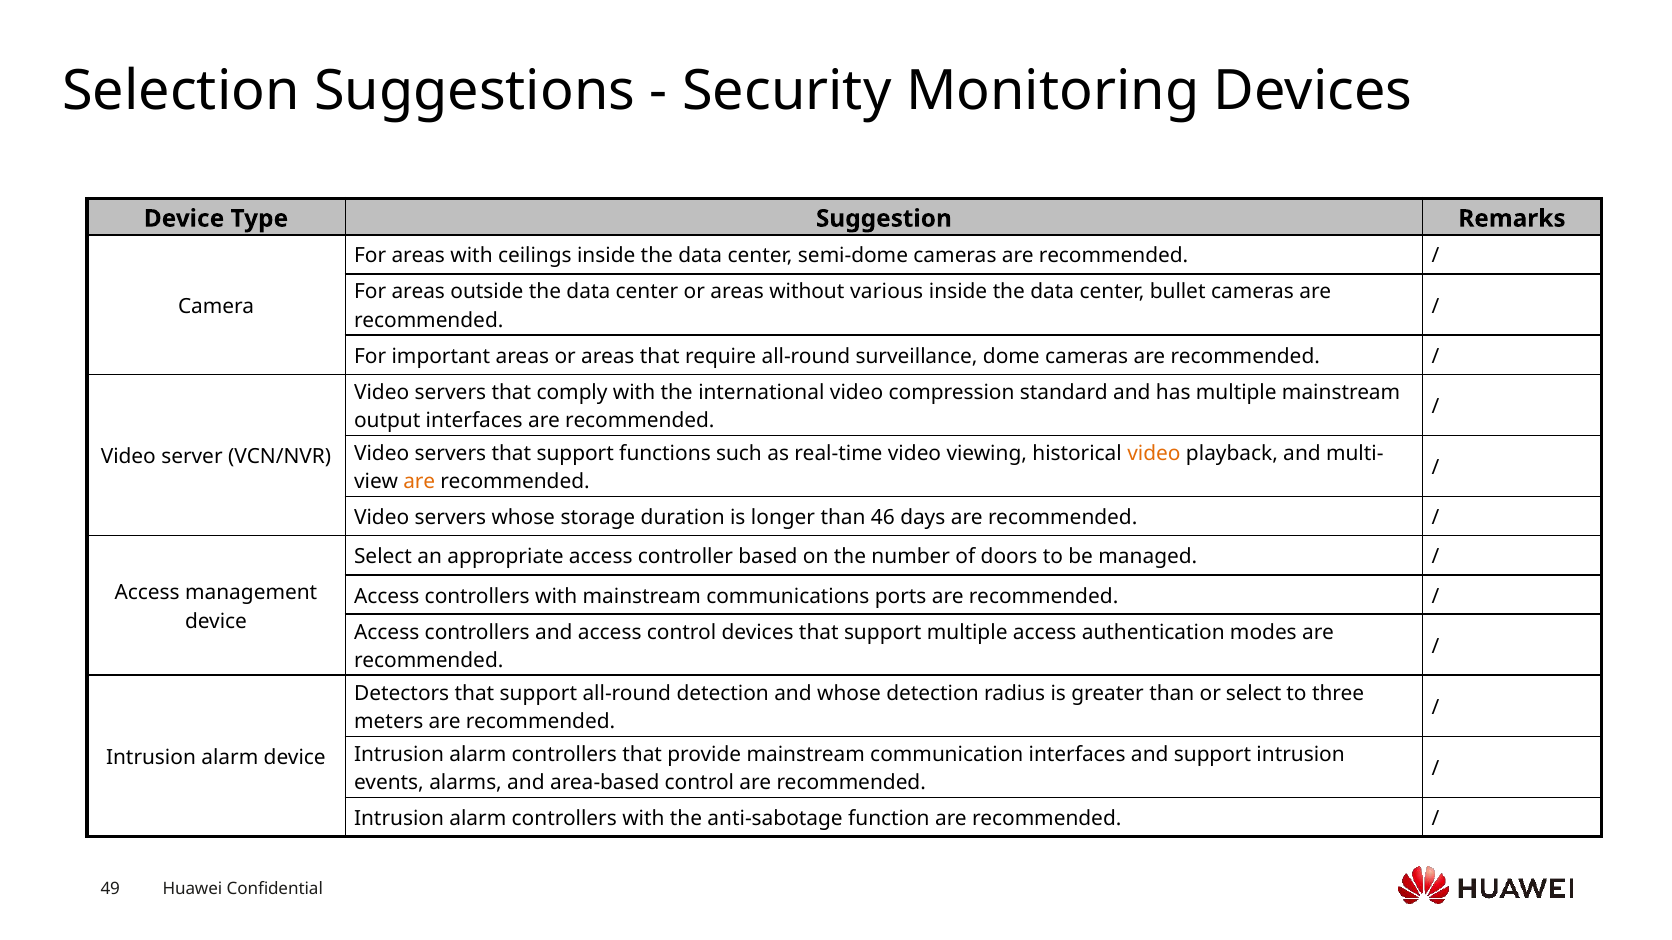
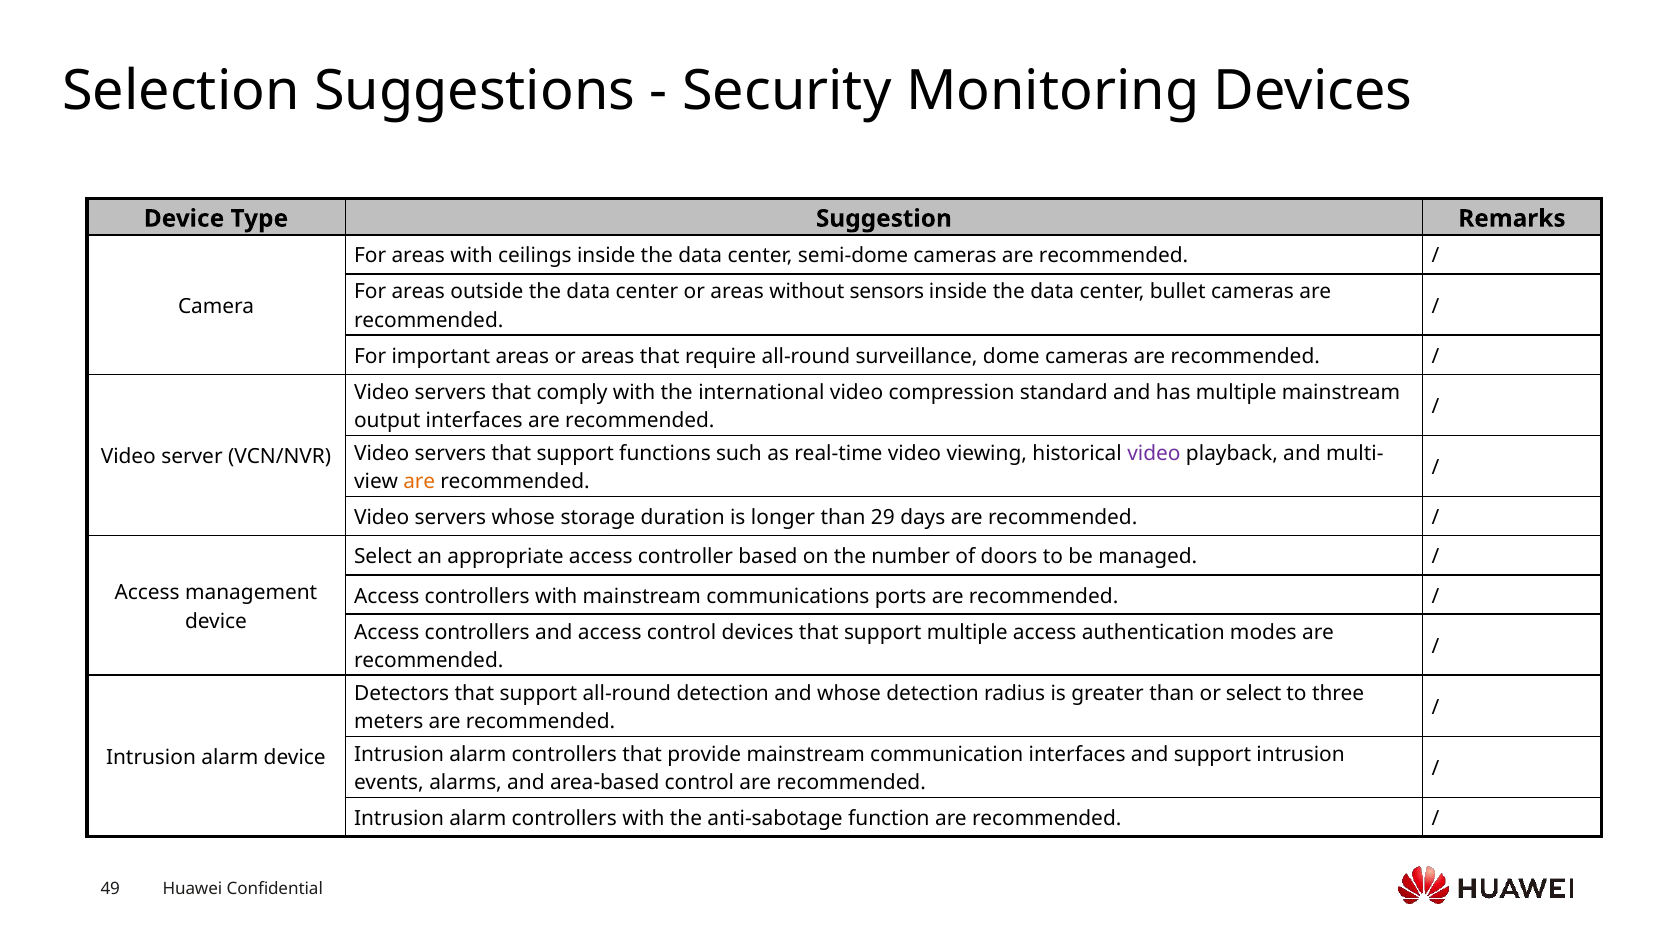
various: various -> sensors (887, 292)
video colour: orange -> purple (1154, 454)
46: 46 -> 29 (883, 518)
